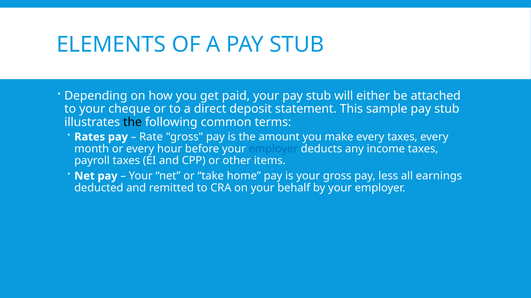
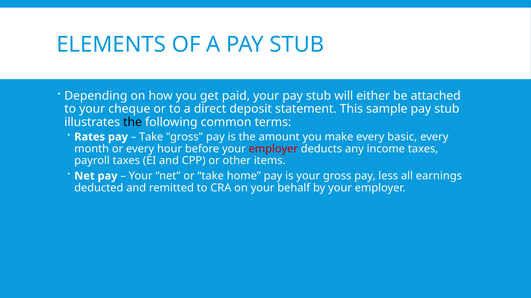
Rate: Rate -> Take (151, 137)
every taxes: taxes -> basic (402, 137)
employer colour: blue -> red (273, 149)
